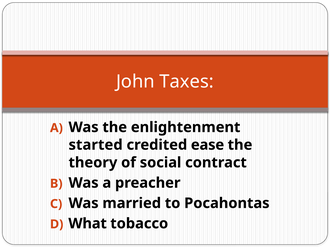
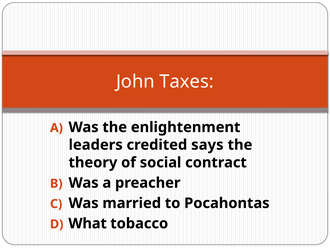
started: started -> leaders (96, 145)
ease: ease -> says (207, 145)
